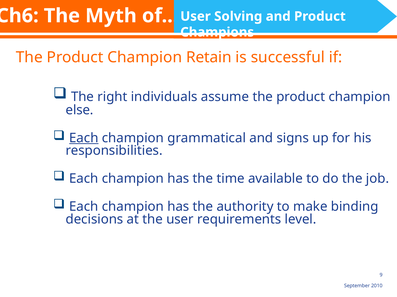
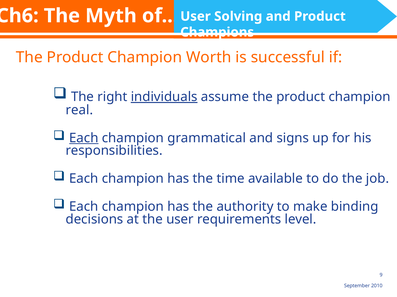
Retain: Retain -> Worth (209, 57)
individuals underline: none -> present (164, 97)
else: else -> real (79, 110)
